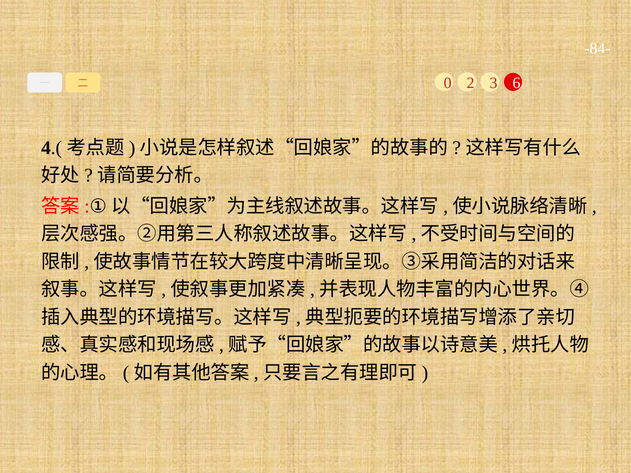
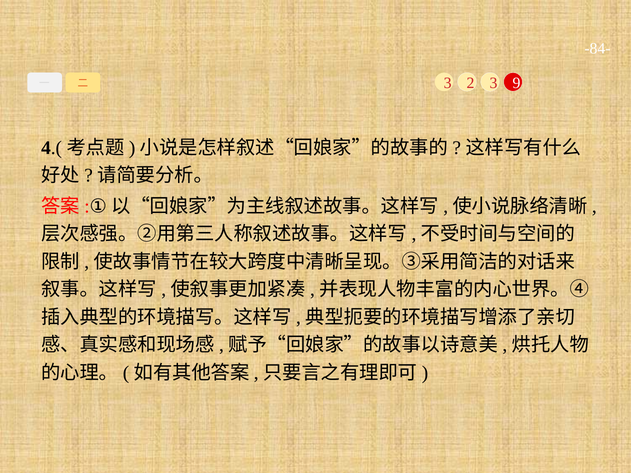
6: 6 -> 9 (517, 83)
0: 0 -> 3 (448, 83)
